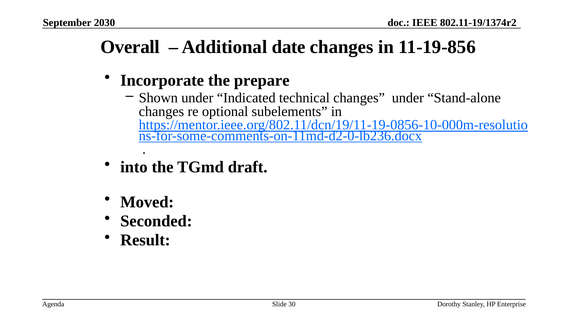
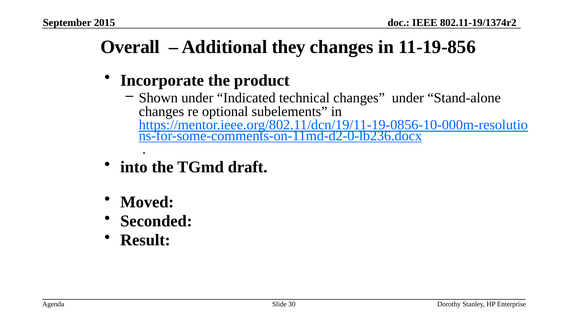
2030: 2030 -> 2015 (104, 23)
date: date -> they (289, 47)
prepare: prepare -> product (262, 80)
